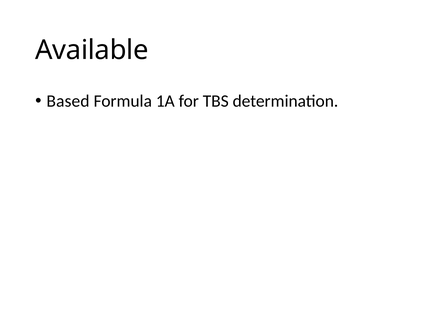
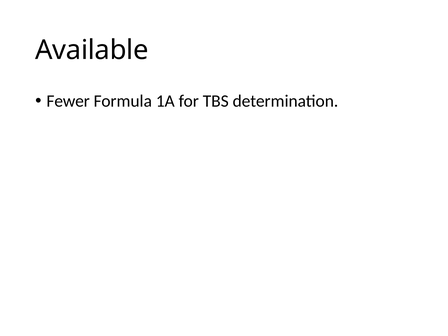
Based: Based -> Fewer (68, 101)
